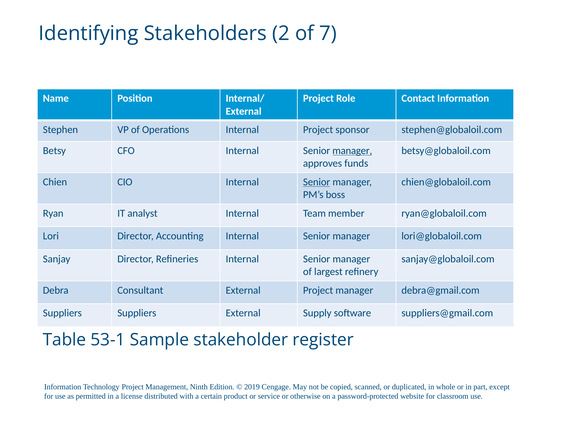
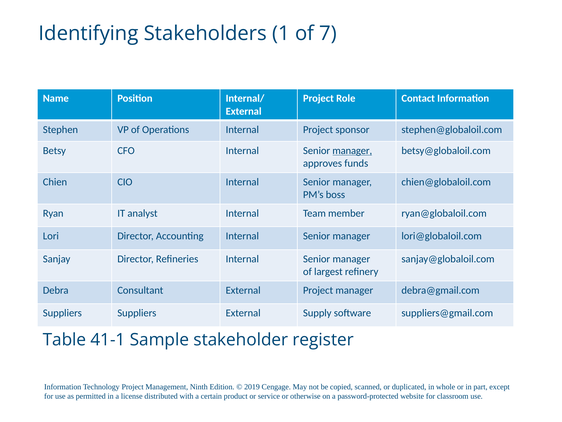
2: 2 -> 1 (281, 33)
Senior underline: present -> none (317, 182)
53-1: 53-1 -> 41-1 (108, 339)
